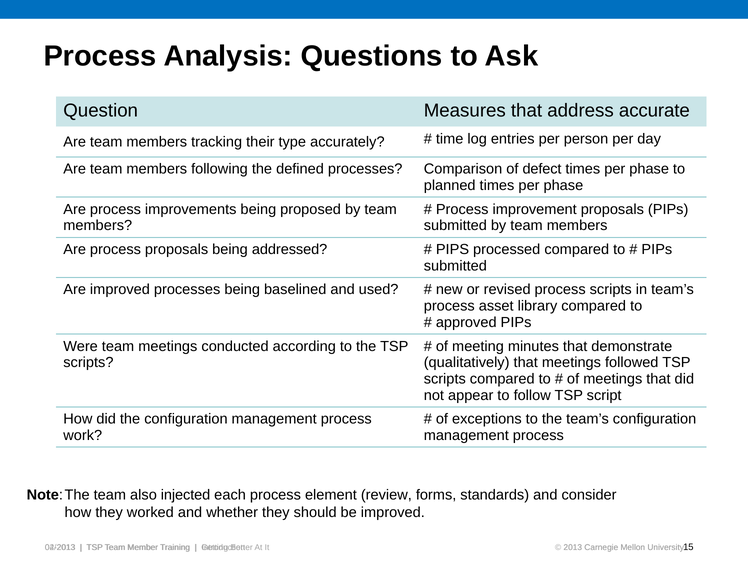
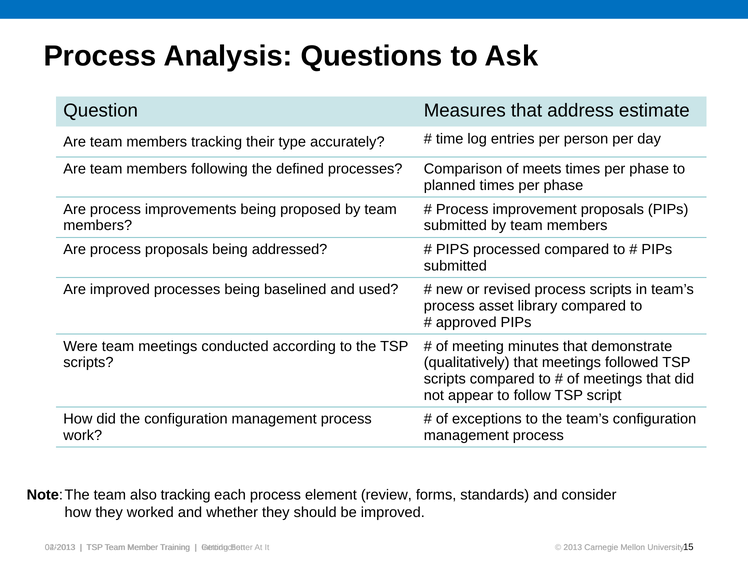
accurate: accurate -> estimate (654, 111)
defect: defect -> meets (542, 169)
also injected: injected -> tracking (186, 495)
